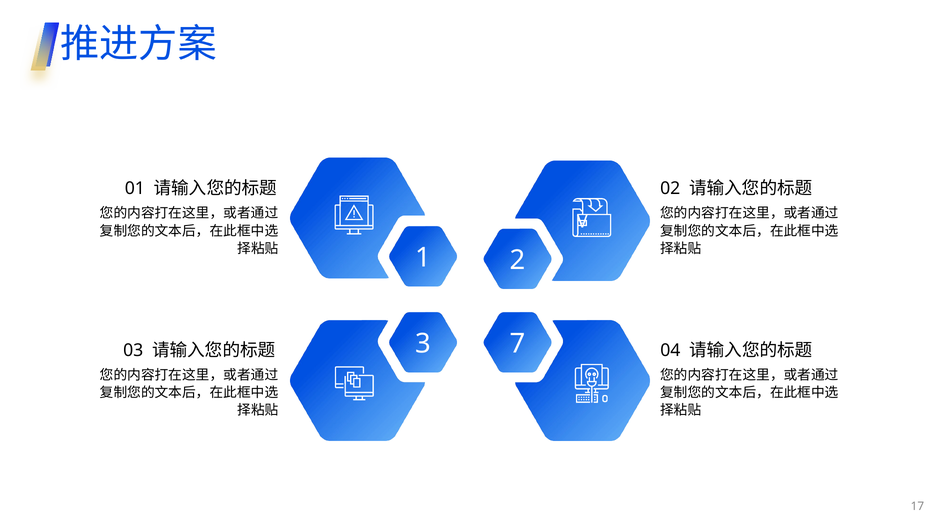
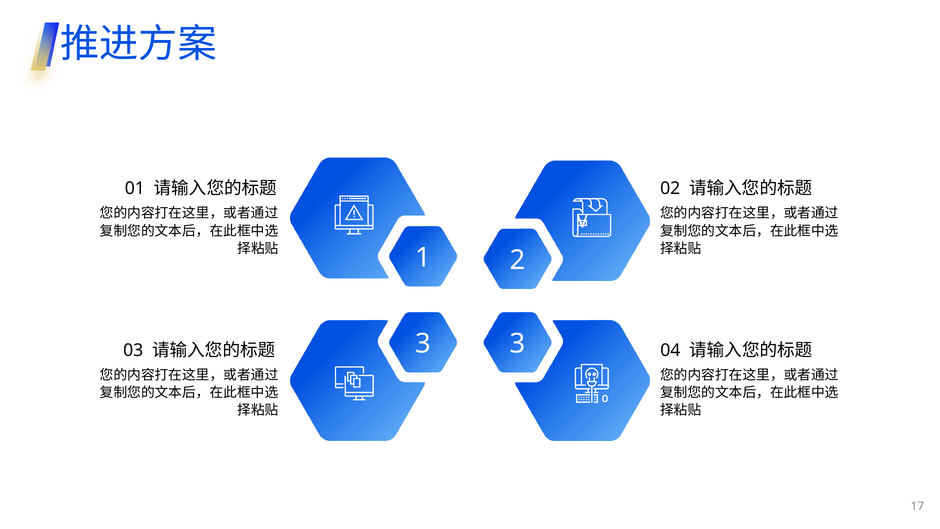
3 7: 7 -> 3 (517, 344)
